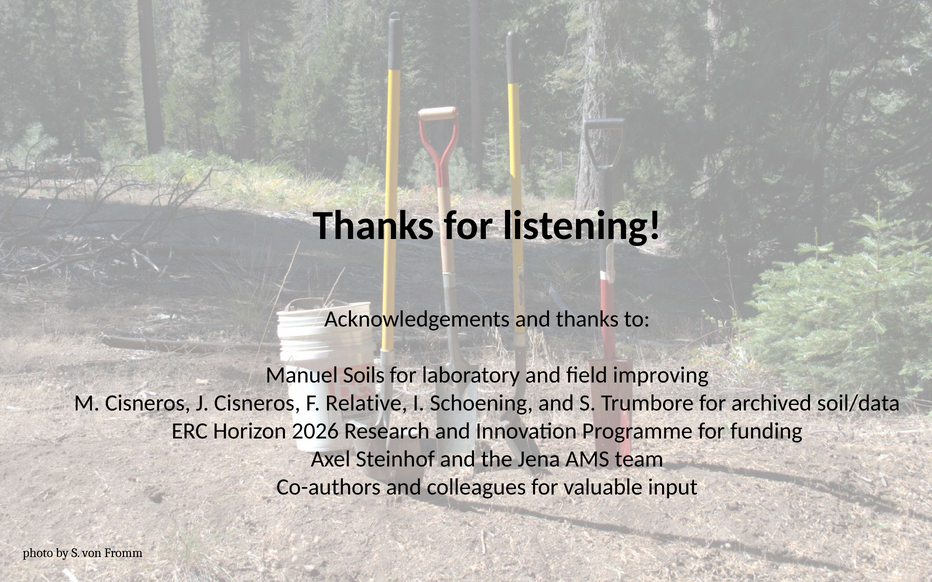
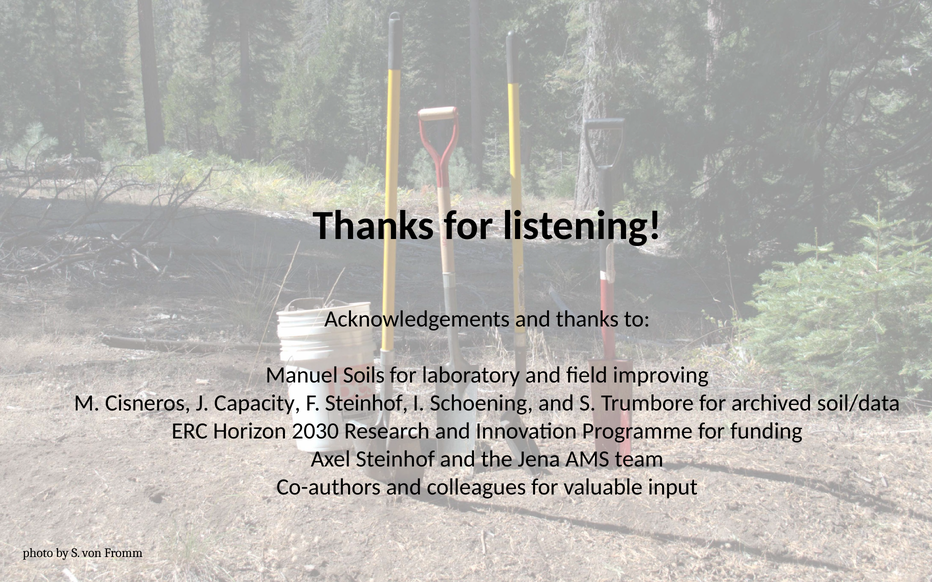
J Cisneros: Cisneros -> Capacity (257, 403)
F Relative: Relative -> Steinhof (367, 403)
2026: 2026 -> 2030 (315, 431)
